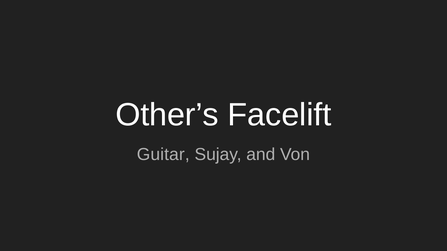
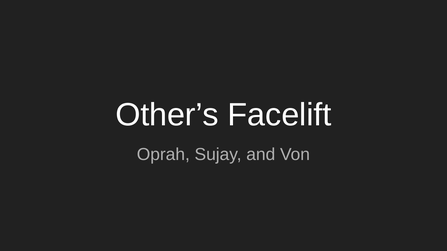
Guitar: Guitar -> Oprah (163, 155)
